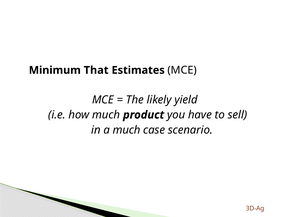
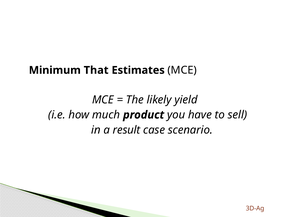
a much: much -> result (127, 130)
